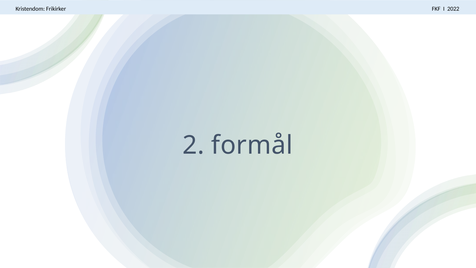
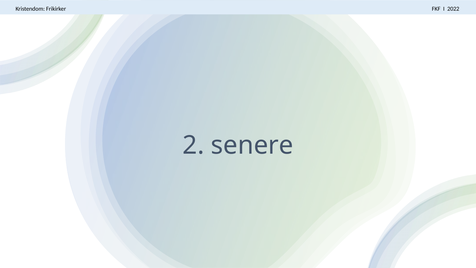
formål: formål -> senere (252, 145)
